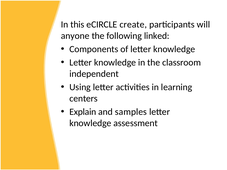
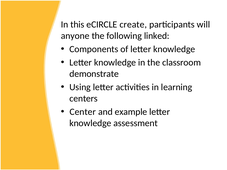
independent: independent -> demonstrate (94, 74)
Explain: Explain -> Center (83, 112)
samples: samples -> example (131, 112)
